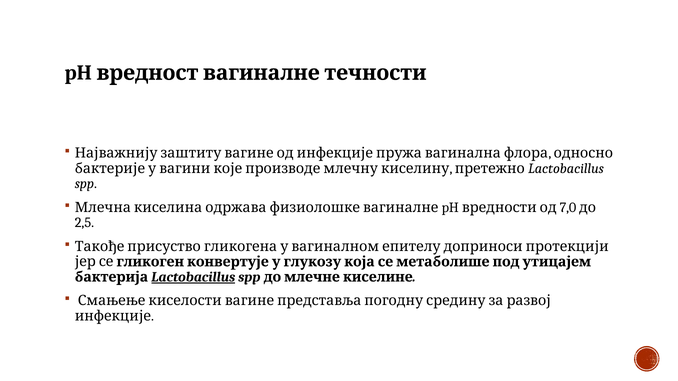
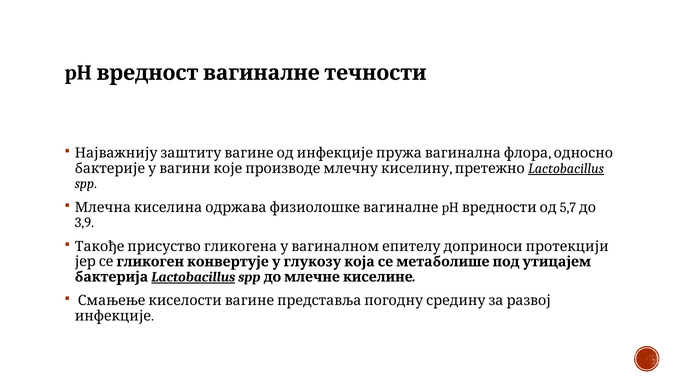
Lactobacillus underline: none -> present (566, 169)
7,0: 7,0 -> 5,7 (568, 208)
2,5: 2,5 -> 3,9 (84, 223)
